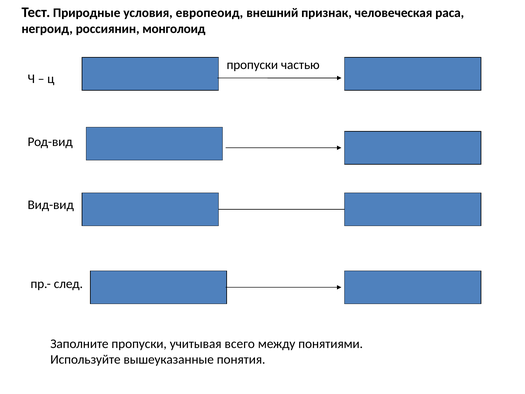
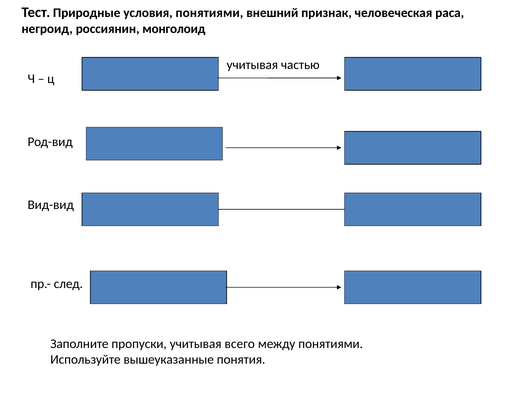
условия европеоид: европеоид -> понятиями (209, 13)
пропуски: пропуски -> учитывая (252, 65)
